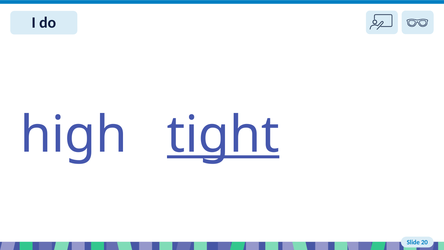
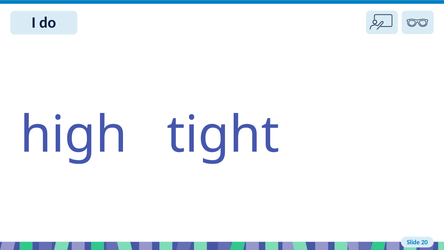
tight underline: present -> none (223, 135)
